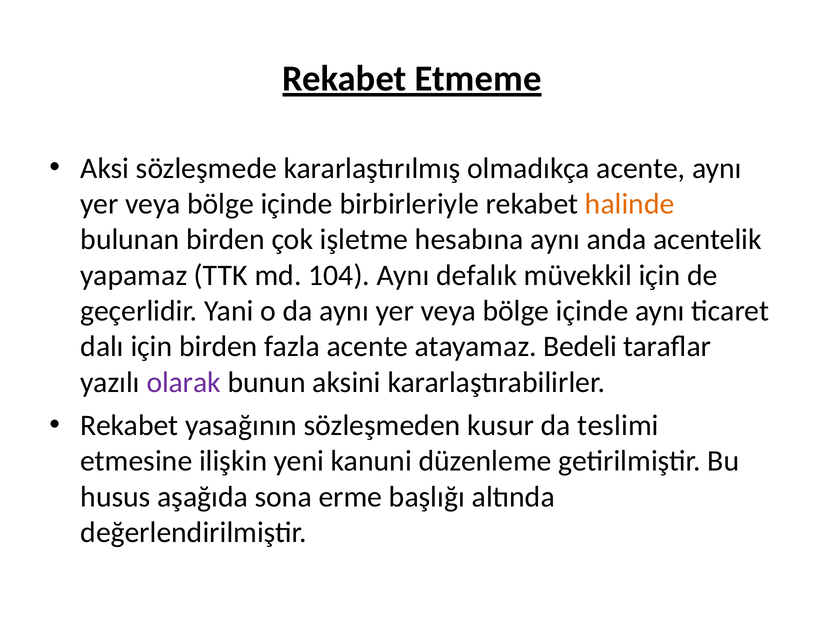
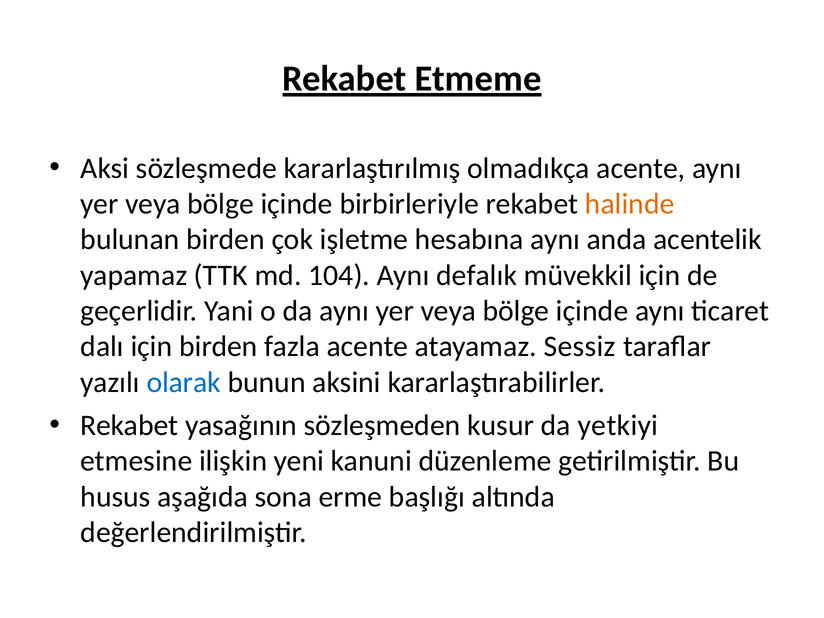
Bedeli: Bedeli -> Sessiz (580, 347)
olarak colour: purple -> blue (184, 382)
teslimi: teslimi -> yetkiyi (618, 425)
